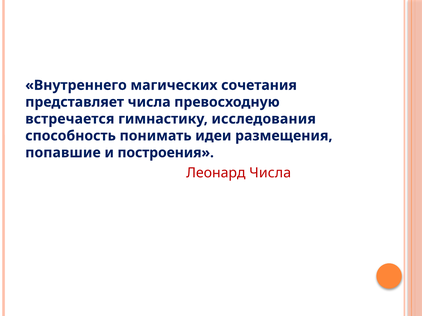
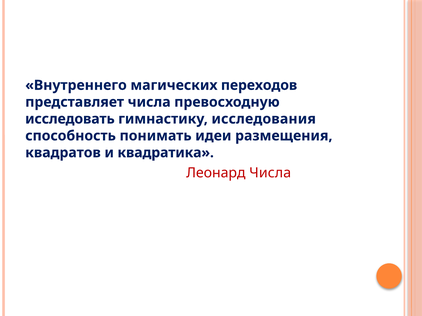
сочетания: сочетания -> переходов (259, 85)
встречается: встречается -> исследовать (70, 119)
попавшие: попавшие -> квадратов (63, 153)
построения: построения -> квадратика (166, 153)
